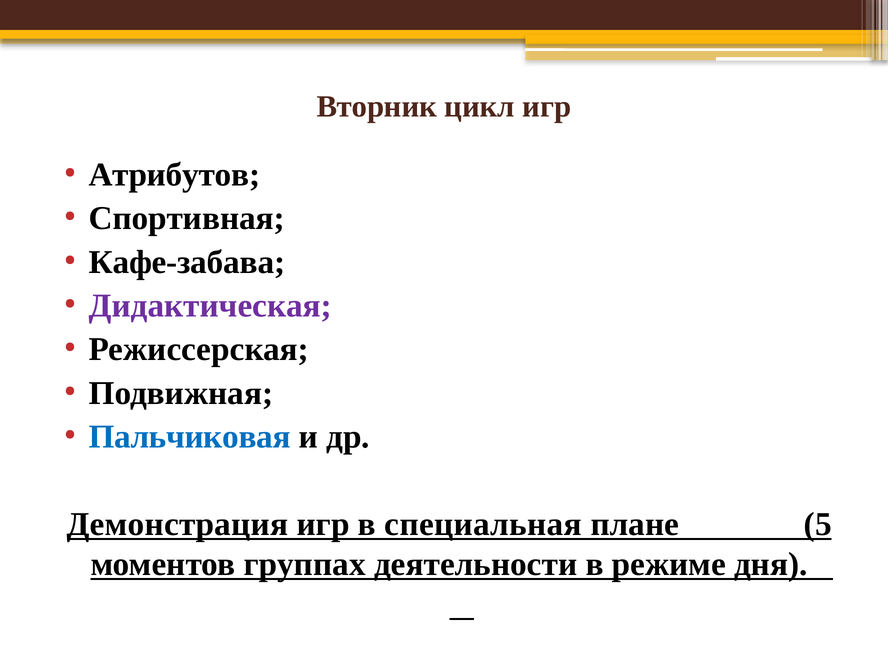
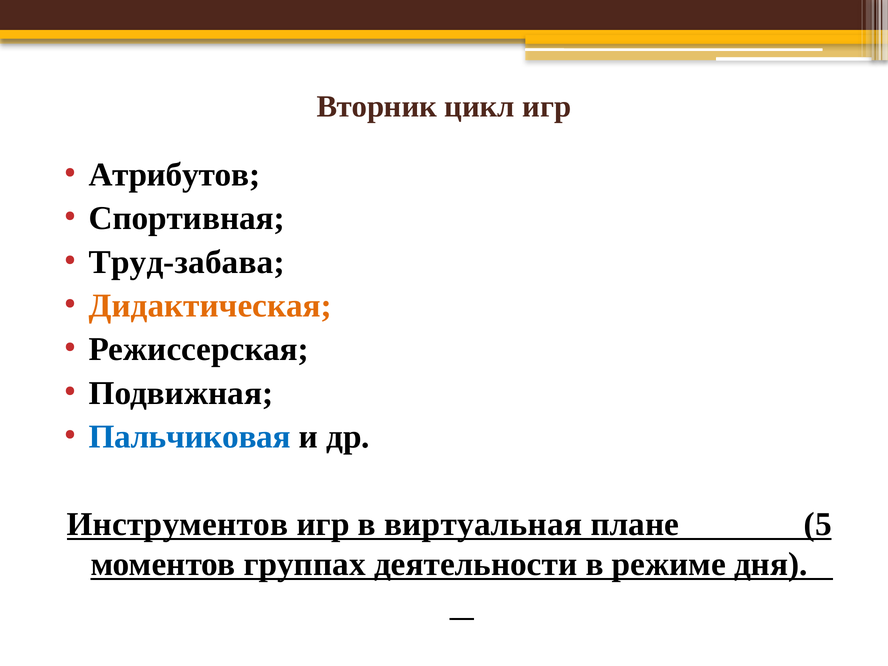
Кафе-забава: Кафе-забава -> Труд-забава (187, 262)
Дидактическая colour: purple -> orange (210, 306)
Демонстрация: Демонстрация -> Инструментов (177, 524)
специальная: специальная -> виртуальная (483, 524)
